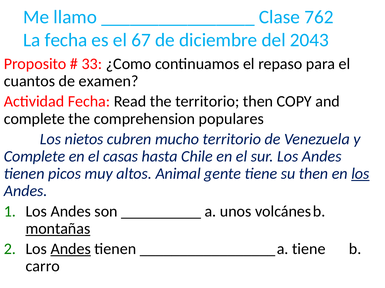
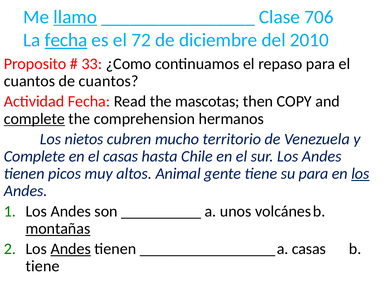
llamo underline: none -> present (75, 17)
762: 762 -> 706 (319, 17)
fecha underline: none -> present (66, 40)
67: 67 -> 72 (141, 40)
2043: 2043 -> 2010 (309, 40)
de examen: examen -> cuantos (109, 81)
the territorio: territorio -> mascotas (207, 102)
complete underline: none -> present (34, 119)
populares: populares -> hermanos (231, 119)
su then: then -> para (314, 174)
tiene: tiene -> casas (309, 250)
carro: carro -> tiene (43, 267)
